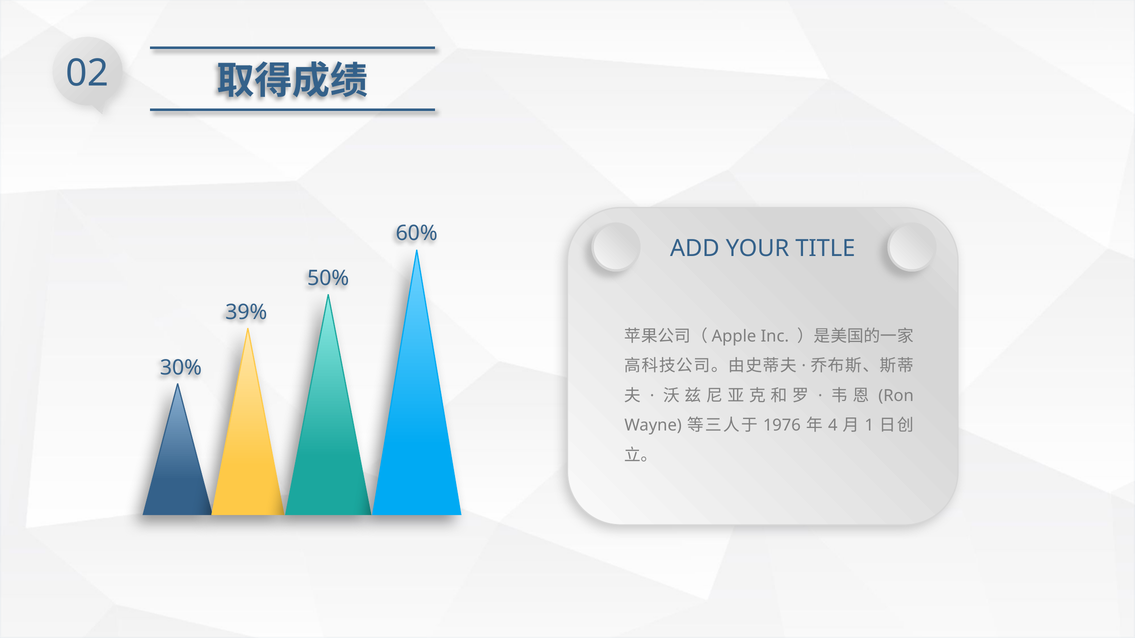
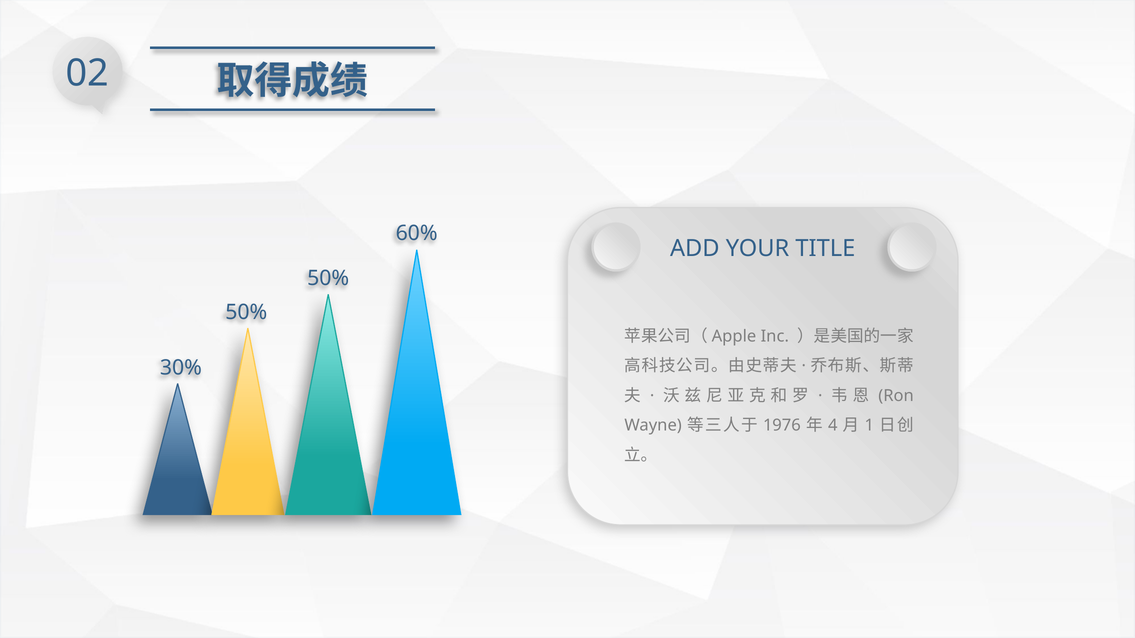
39%: 39% -> 50% (246, 312)
